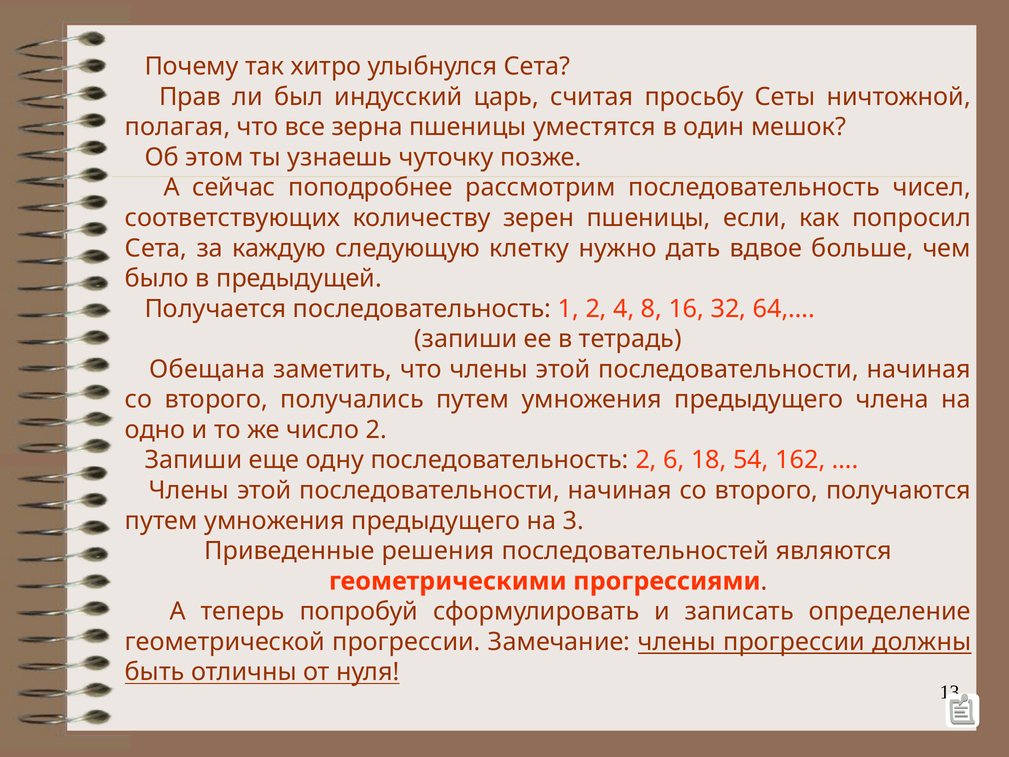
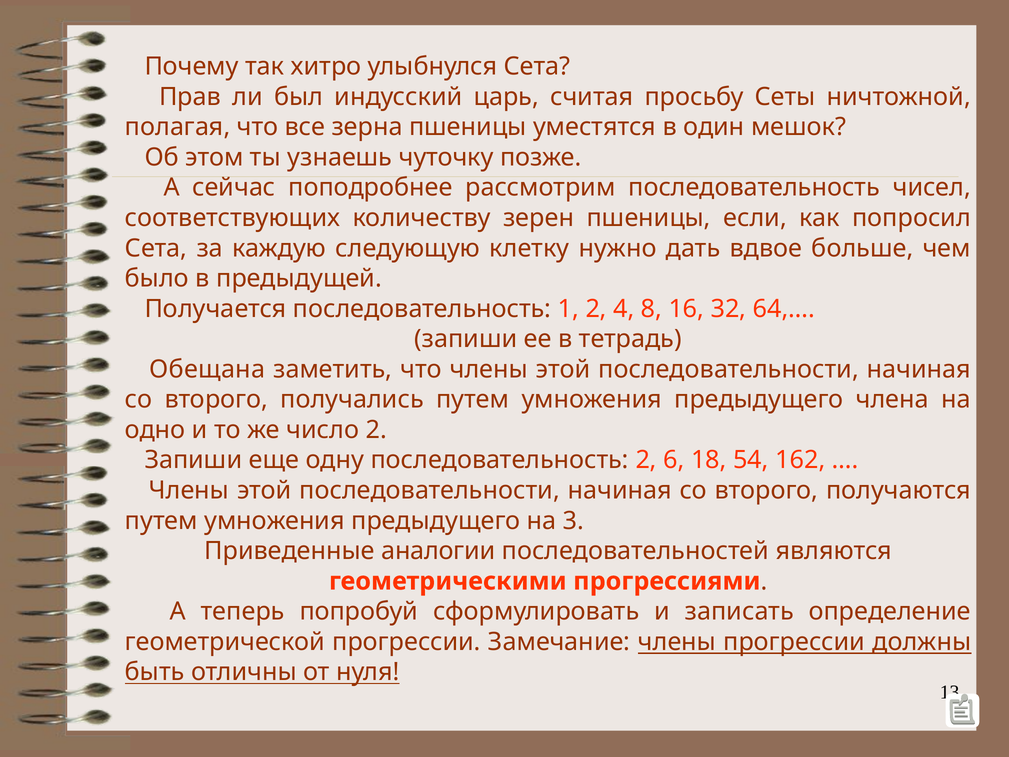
решения: решения -> аналогии (438, 551)
